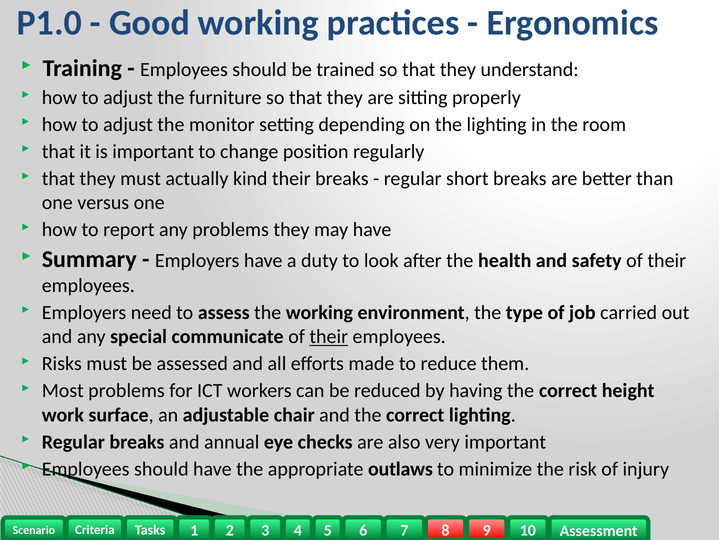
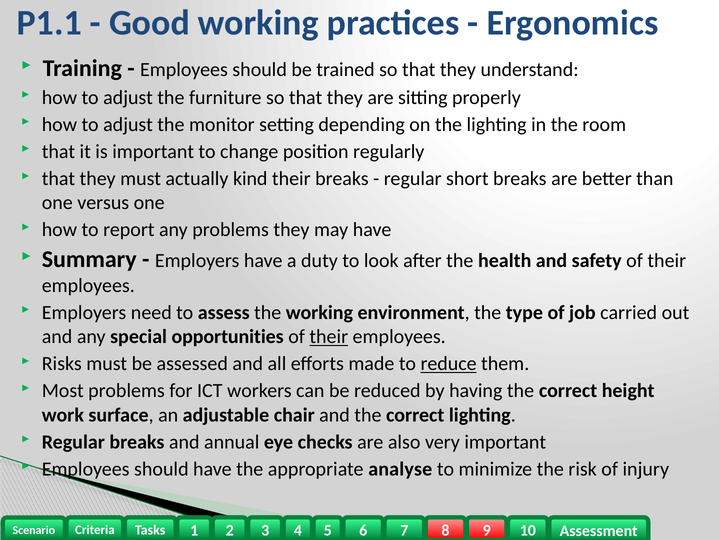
P1.0: P1.0 -> P1.1 (49, 23)
communicate: communicate -> opportunities (228, 336)
reduce underline: none -> present (449, 363)
outlaws: outlaws -> analyse (400, 468)
